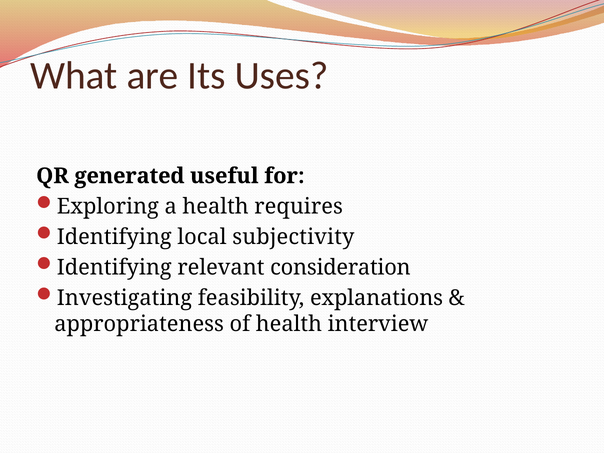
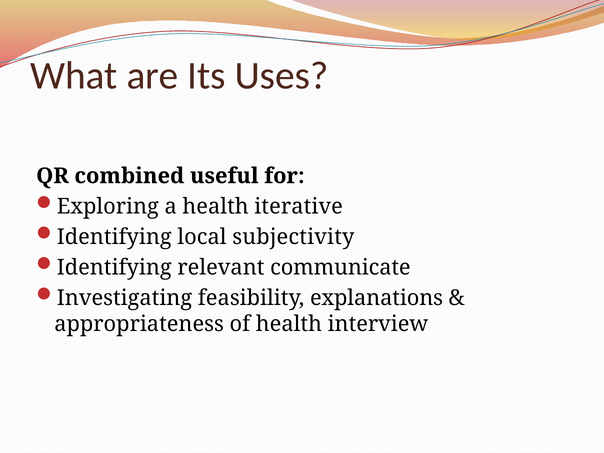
generated: generated -> combined (129, 176)
requires: requires -> iterative (299, 206)
consideration: consideration -> communicate (340, 267)
